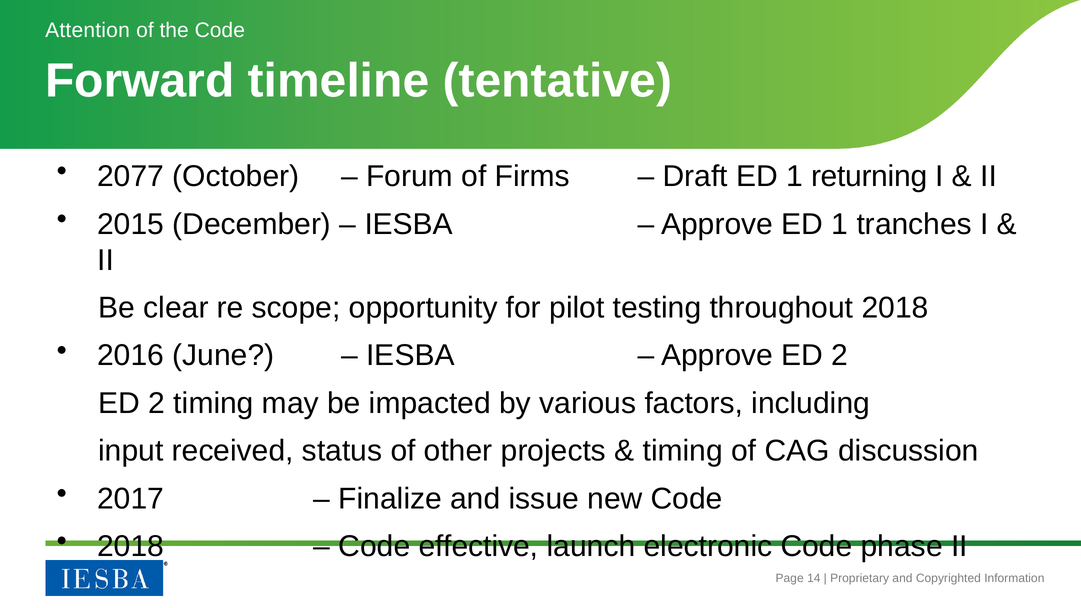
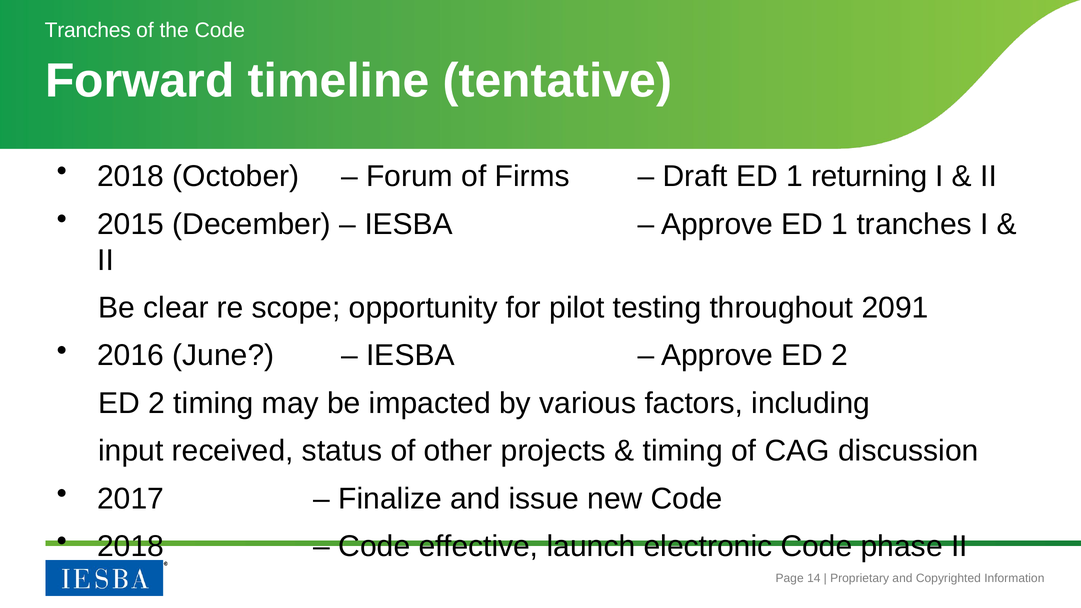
Attention: Attention -> Tranches (88, 30)
2077: 2077 -> 2018 (131, 176)
throughout 2018: 2018 -> 2091 (895, 308)
